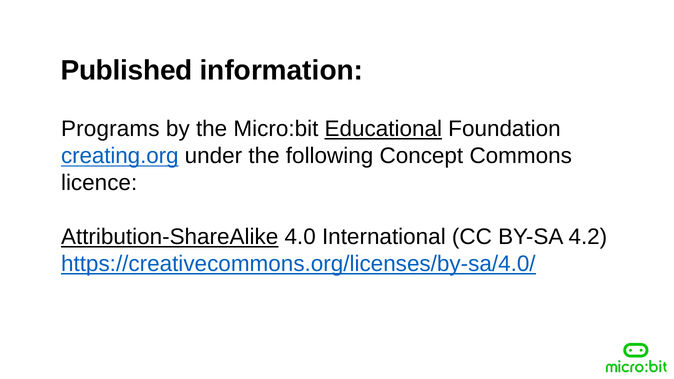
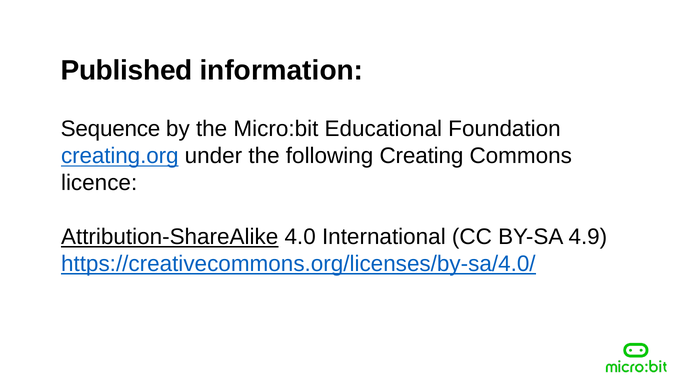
Programs: Programs -> Sequence (111, 129)
Educational underline: present -> none (383, 129)
Concept: Concept -> Creating (421, 156)
4.2: 4.2 -> 4.9 (588, 237)
